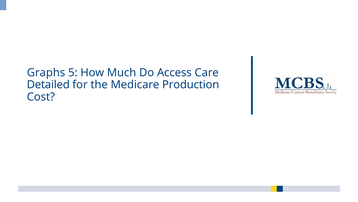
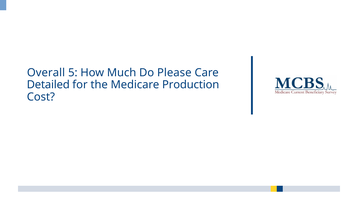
Graphs: Graphs -> Overall (46, 72)
Access: Access -> Please (174, 72)
